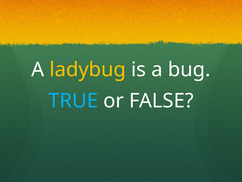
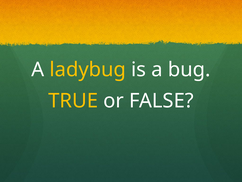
TRUE colour: light blue -> yellow (73, 100)
